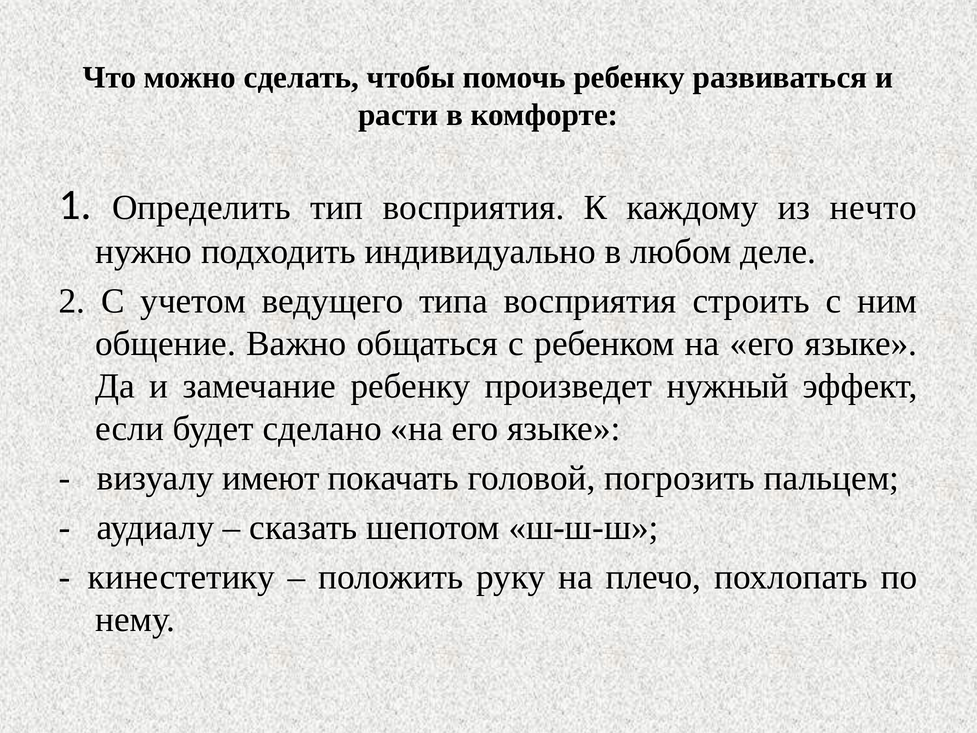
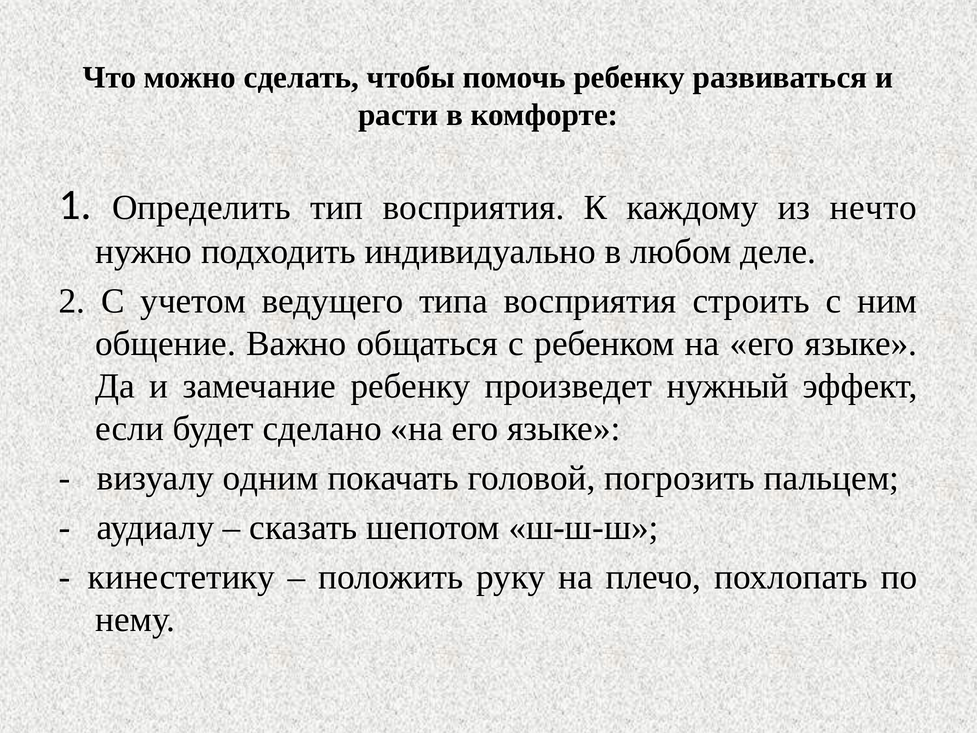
имеют: имеют -> одним (271, 478)
